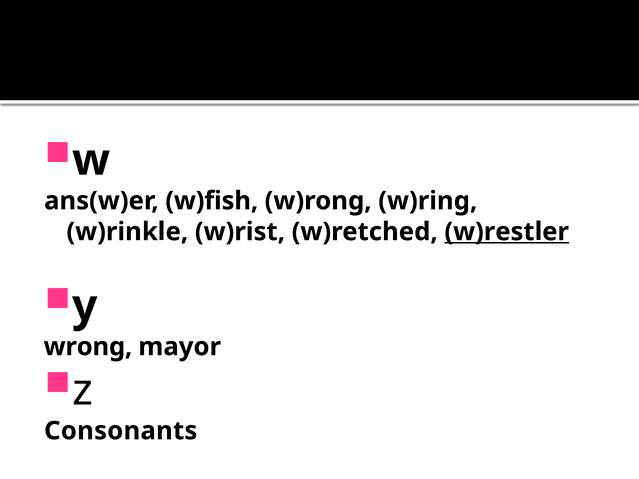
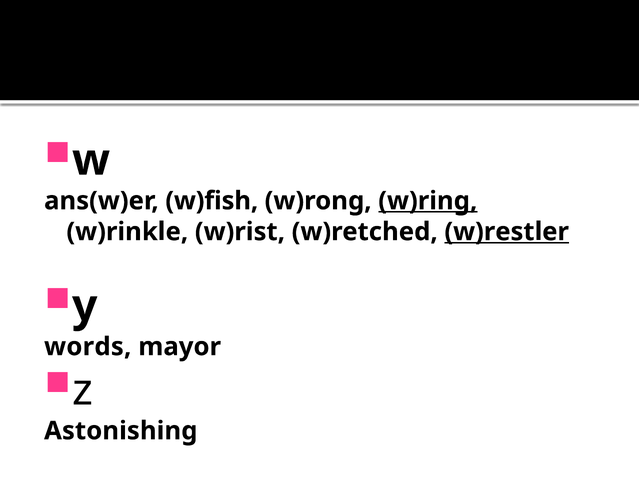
w)ring underline: none -> present (428, 201)
wrong: wrong -> words (88, 347)
Consonants: Consonants -> Astonishing (121, 431)
